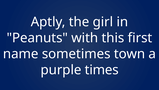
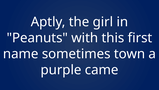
times: times -> came (102, 69)
